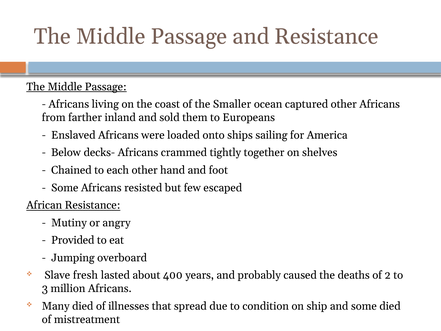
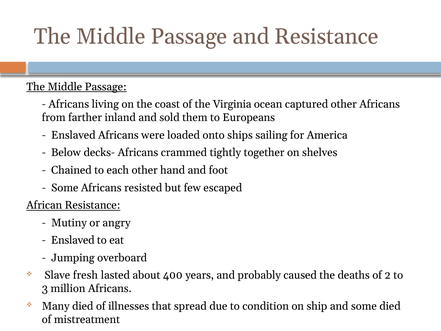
Smaller: Smaller -> Virginia (232, 104)
Provided: Provided -> Enslaved (73, 240)
